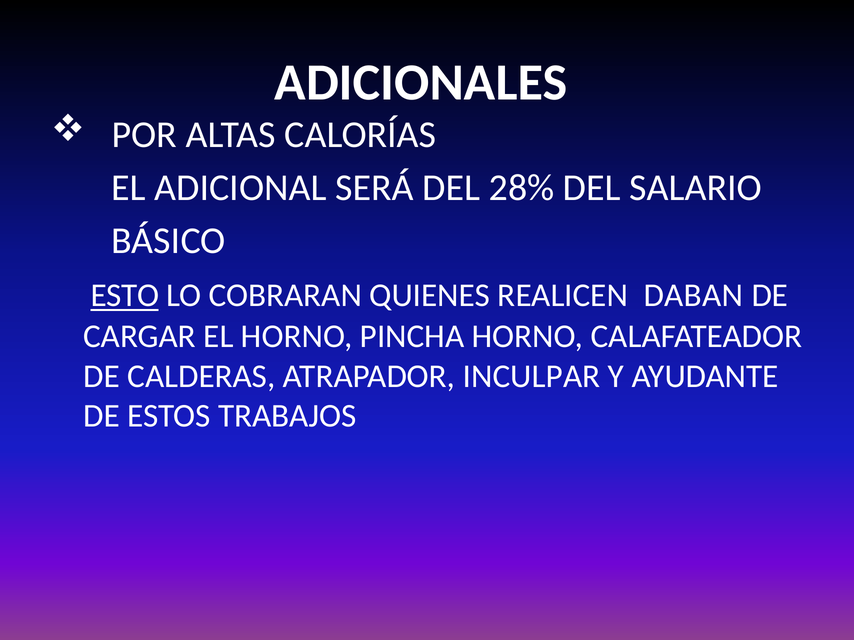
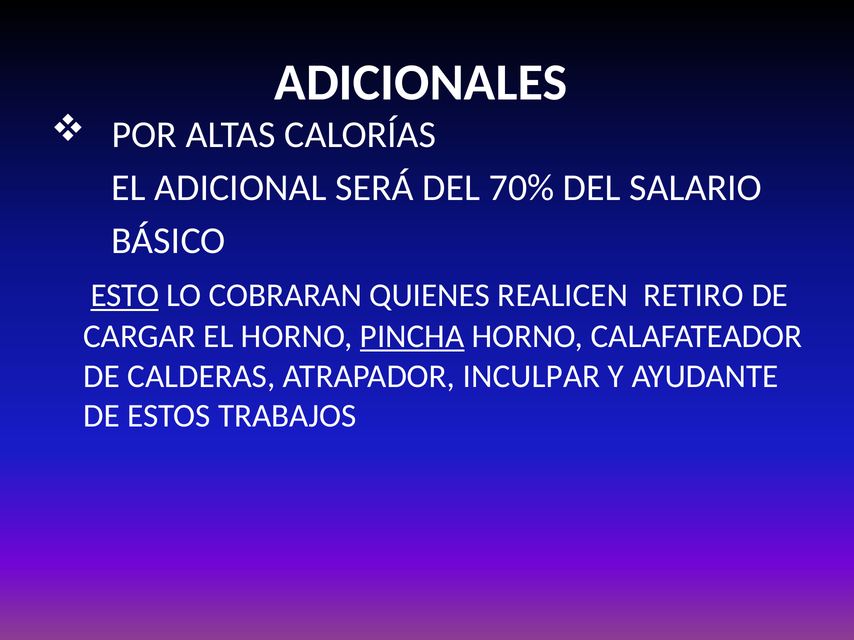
28%: 28% -> 70% (522, 188)
DABAN: DABAN -> RETIRO (693, 296)
PINCHA underline: none -> present (412, 337)
